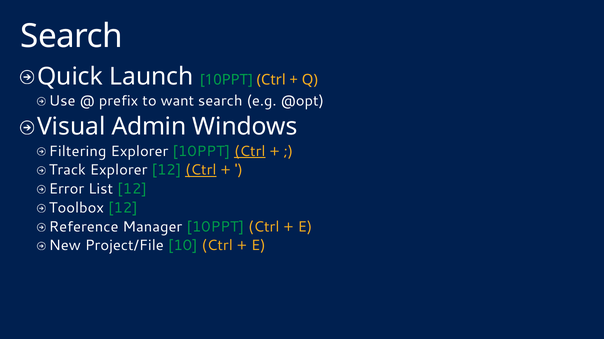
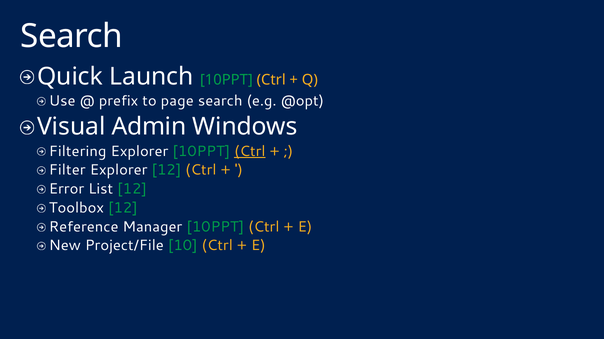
want: want -> page (177, 101)
Track: Track -> Filter (67, 170)
Ctrl underline: present -> none (201, 170)
